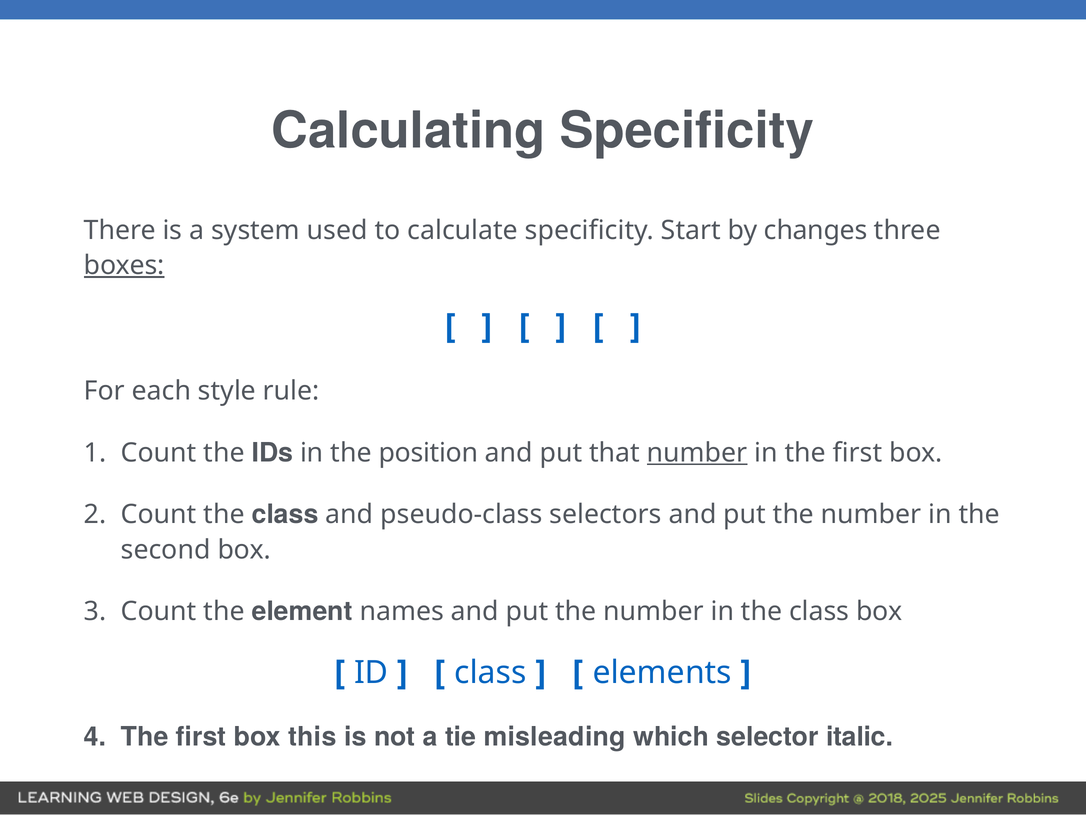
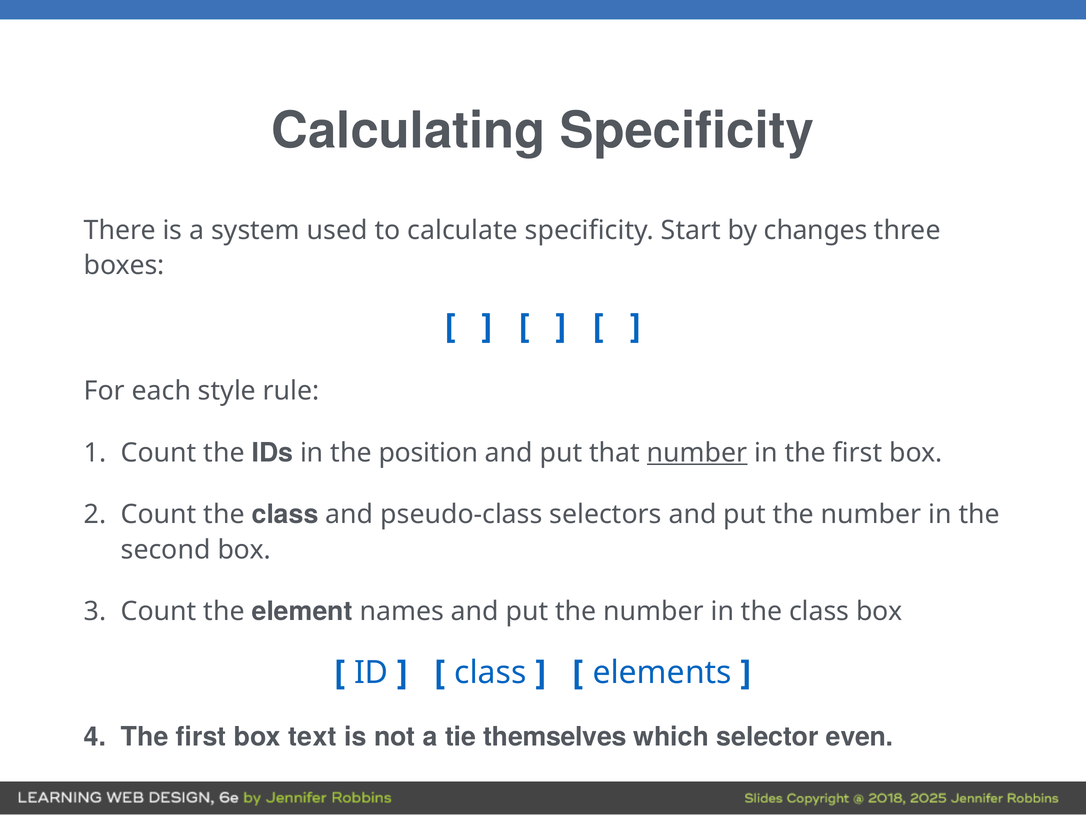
boxes underline: present -> none (124, 265)
this: this -> text (312, 737)
misleading: misleading -> themselves (555, 737)
italic: italic -> even (860, 737)
